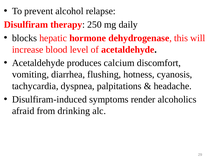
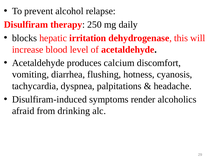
hormone: hormone -> irritation (88, 38)
